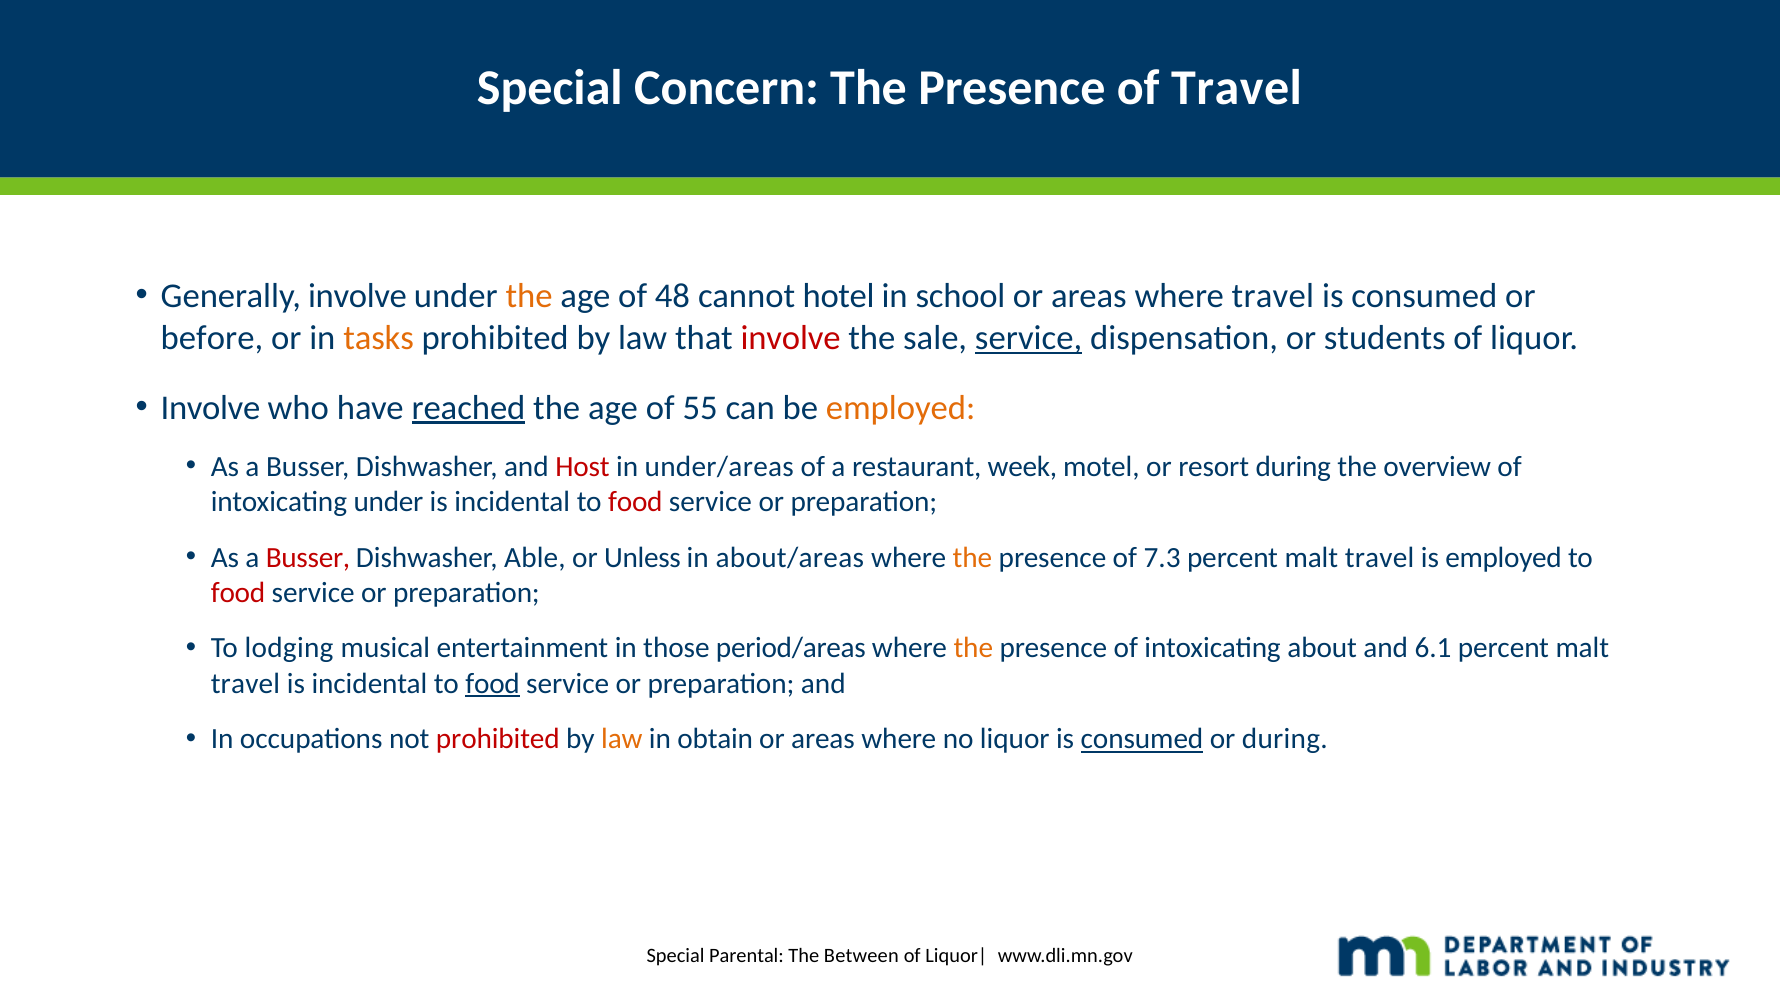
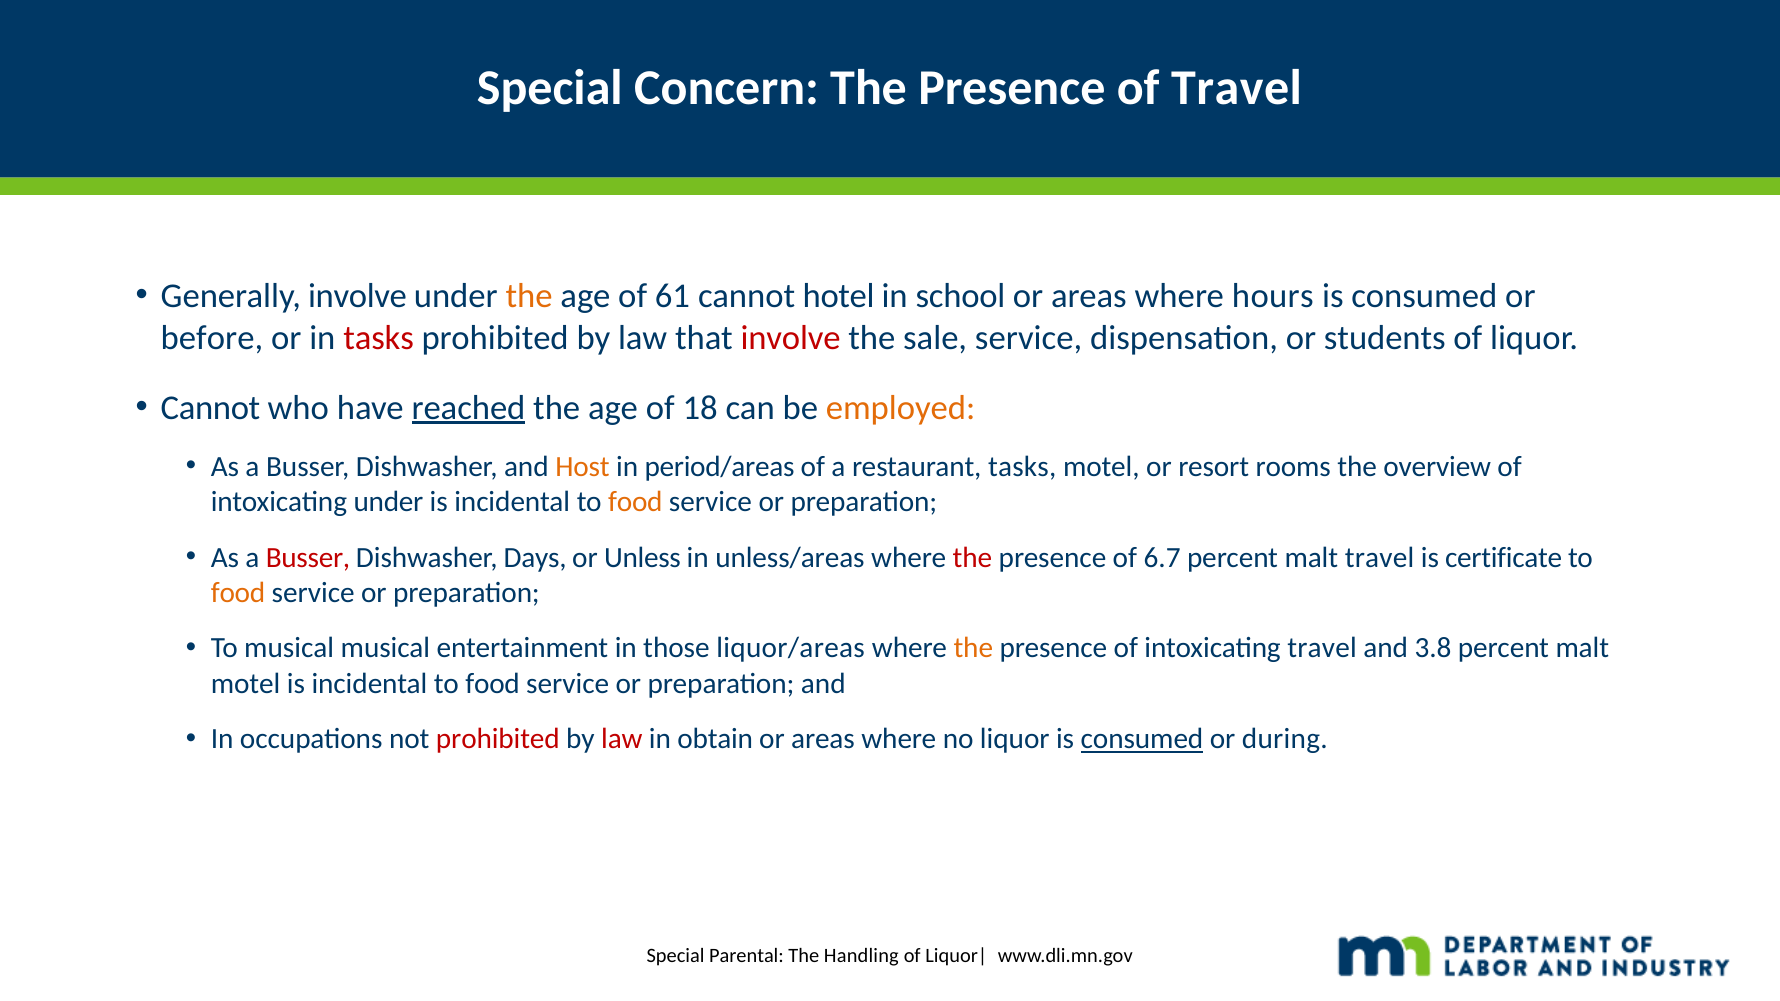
48: 48 -> 61 (672, 296)
where travel: travel -> hours (1273, 296)
tasks colour: orange -> red (379, 338)
service underline: present -> none (1029, 338)
Involve: Involve -> Cannot (210, 408)
55: 55 -> 18 (700, 408)
Host colour: red -> orange (583, 467)
under/areas: under/areas -> period/areas (720, 467)
restaurant week: week -> tasks (1022, 467)
resort during: during -> rooms (1293, 467)
food colour: red -> orange (635, 502)
Able: Able -> Days (535, 557)
about/areas: about/areas -> unless/areas (790, 557)
the colour: orange -> red (972, 557)
7.3: 7.3 -> 6.7 (1162, 557)
is employed: employed -> certificate (1504, 557)
food colour: red -> orange (238, 593)
To lodging: lodging -> musical (289, 648)
period/areas: period/areas -> liquor/areas (791, 648)
intoxicating about: about -> travel (1322, 648)
6.1: 6.1 -> 3.8 (1433, 648)
travel: travel -> motel (246, 684)
food underline: present -> none (493, 684)
law colour: orange -> red (622, 739)
Between: Between -> Handling (861, 956)
